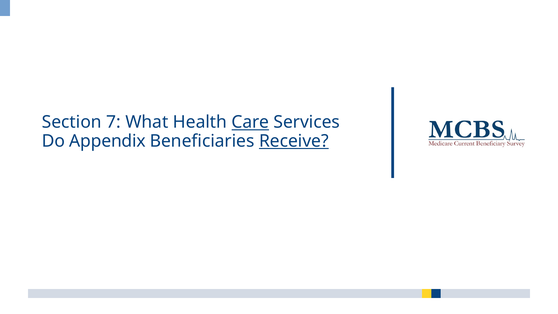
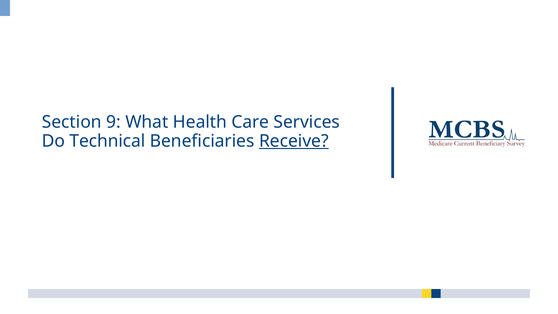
7: 7 -> 9 (114, 122)
Care underline: present -> none (250, 122)
Appendix: Appendix -> Technical (107, 141)
